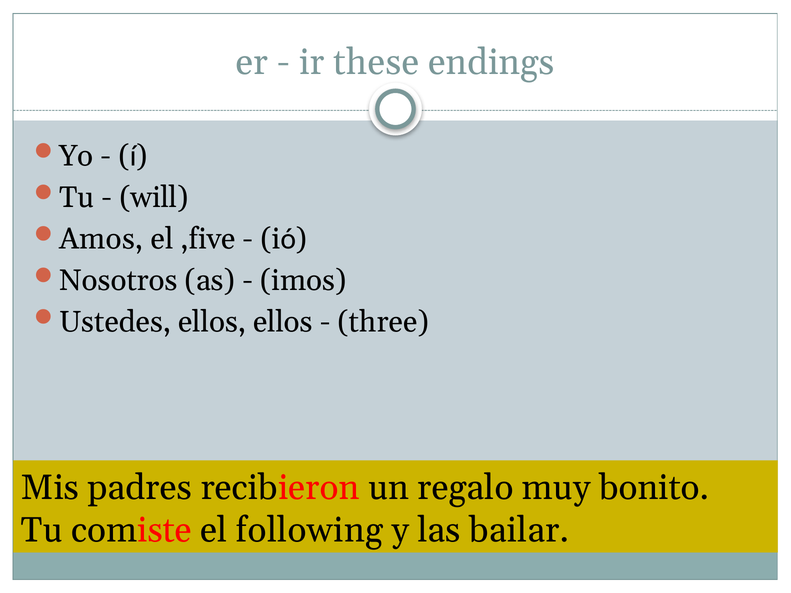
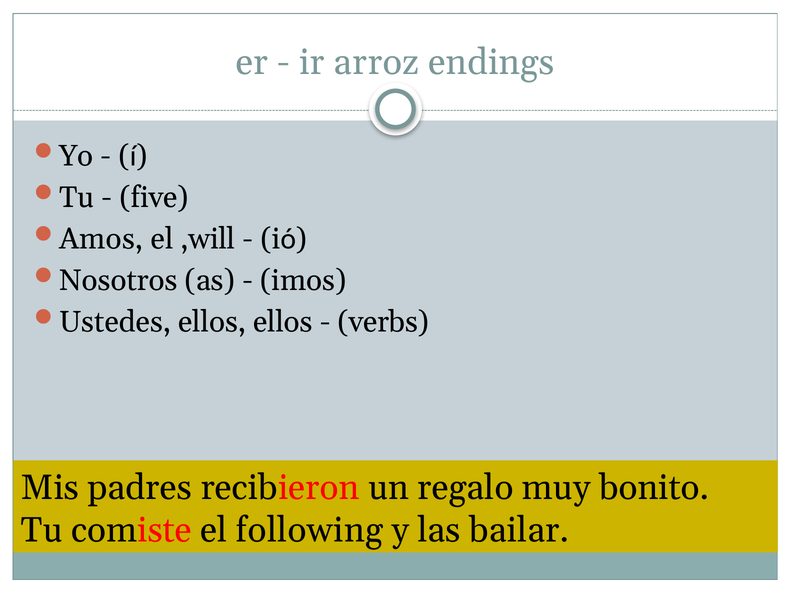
these: these -> arroz (376, 62)
will: will -> five (154, 197)
,five: ,five -> ,will (208, 239)
three: three -> verbs (383, 322)
